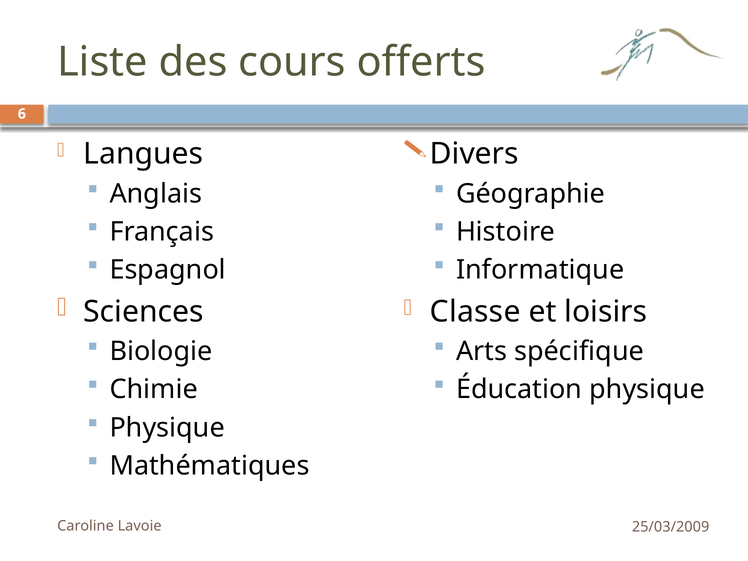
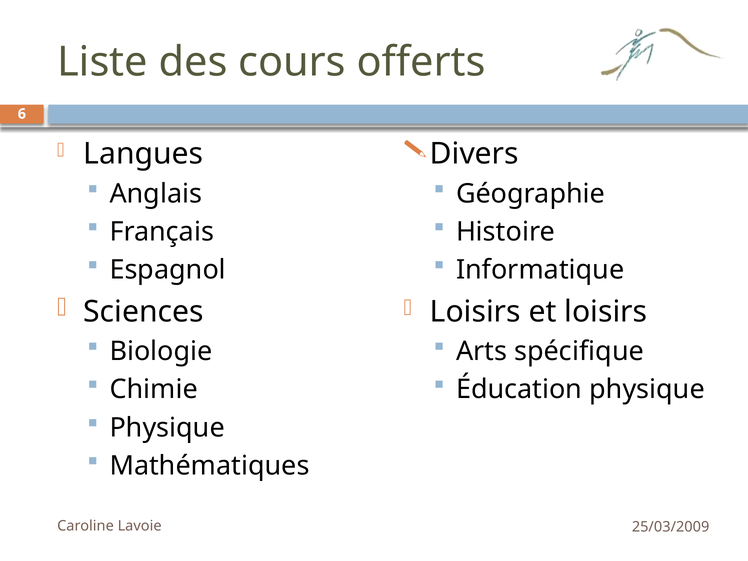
Classe: Classe -> Loisirs (475, 312)
